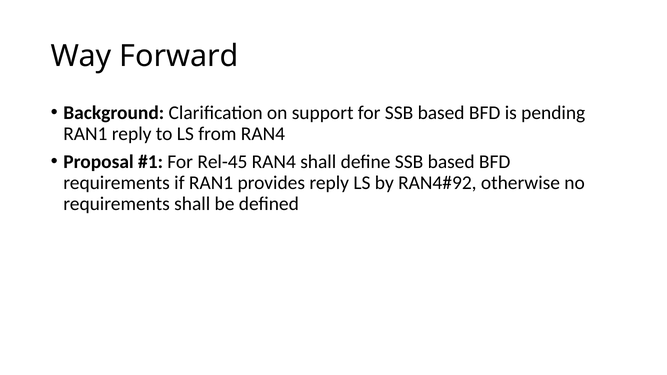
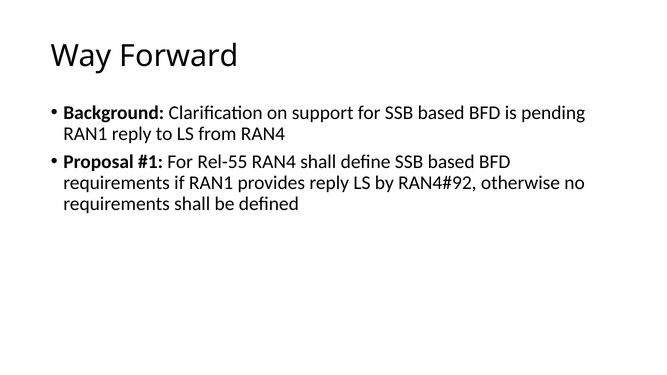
Rel-45: Rel-45 -> Rel-55 (222, 162)
